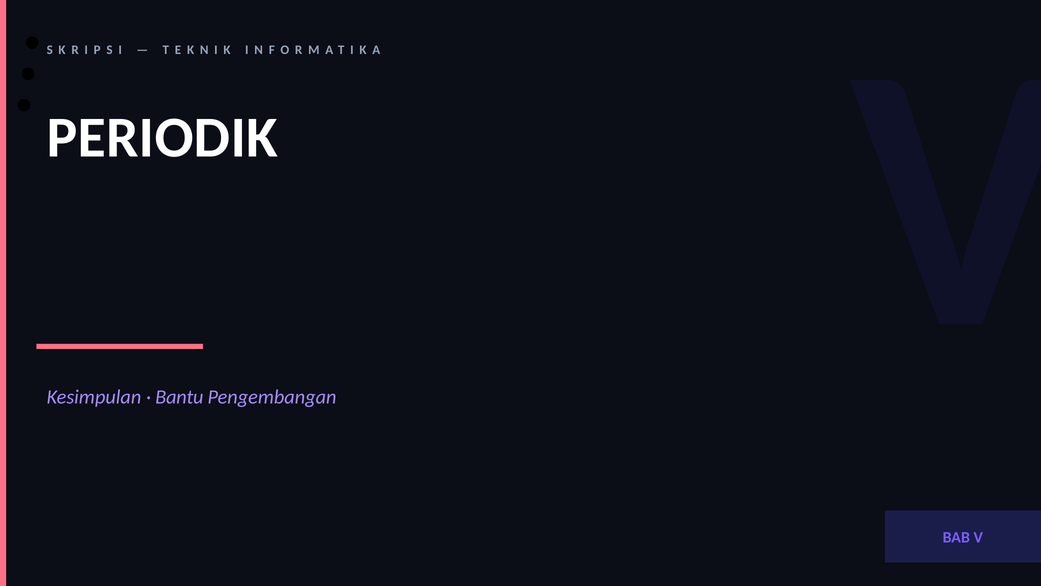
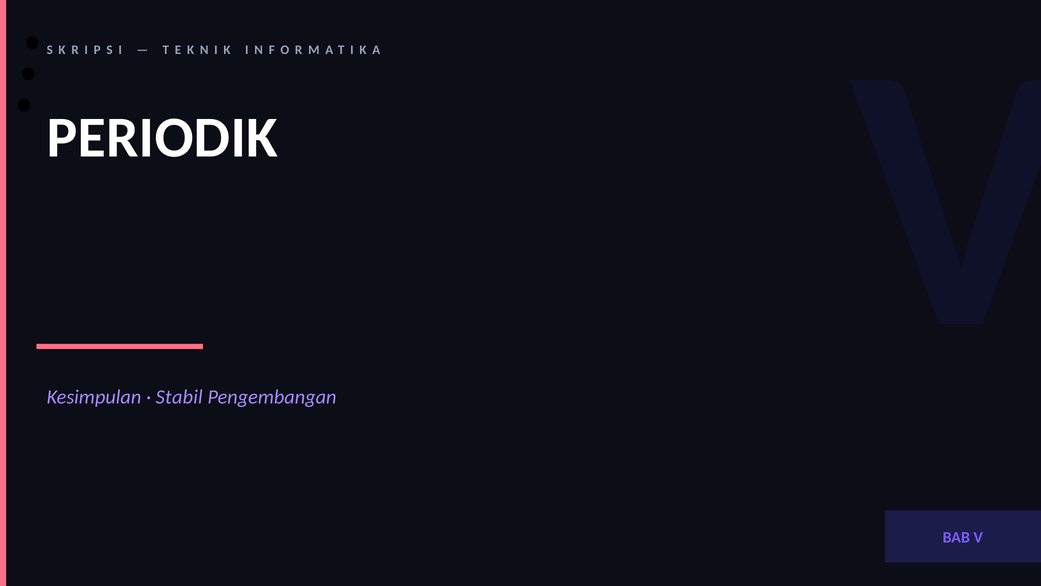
Bantu: Bantu -> Stabil (179, 397)
